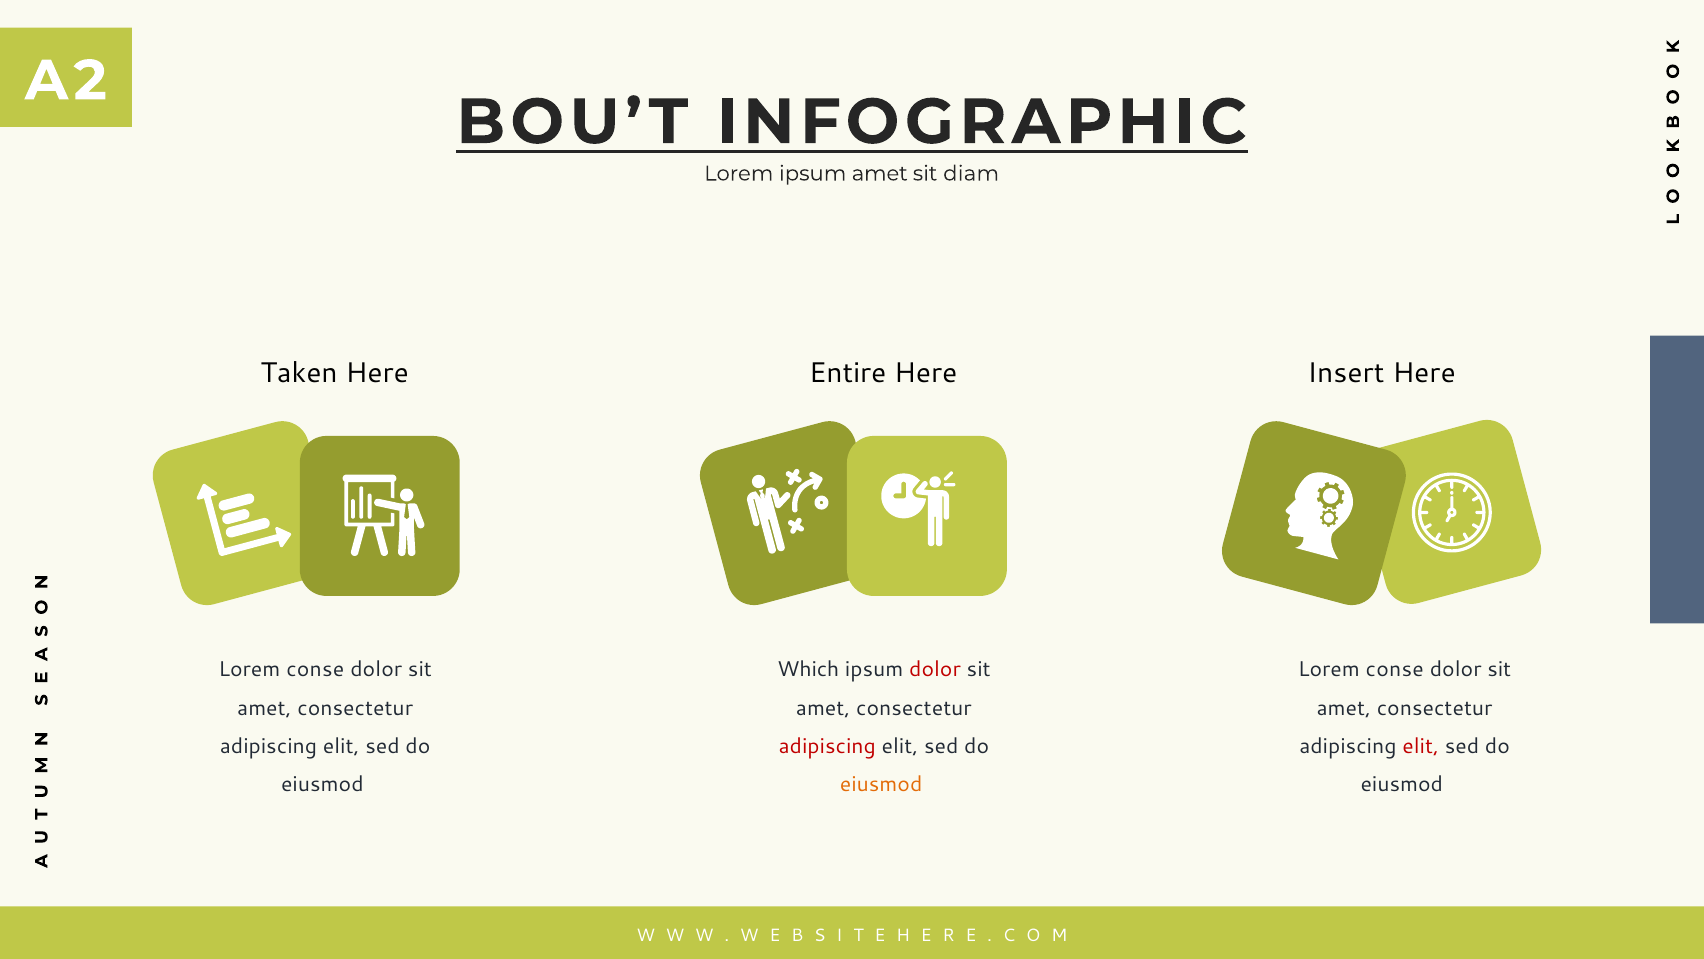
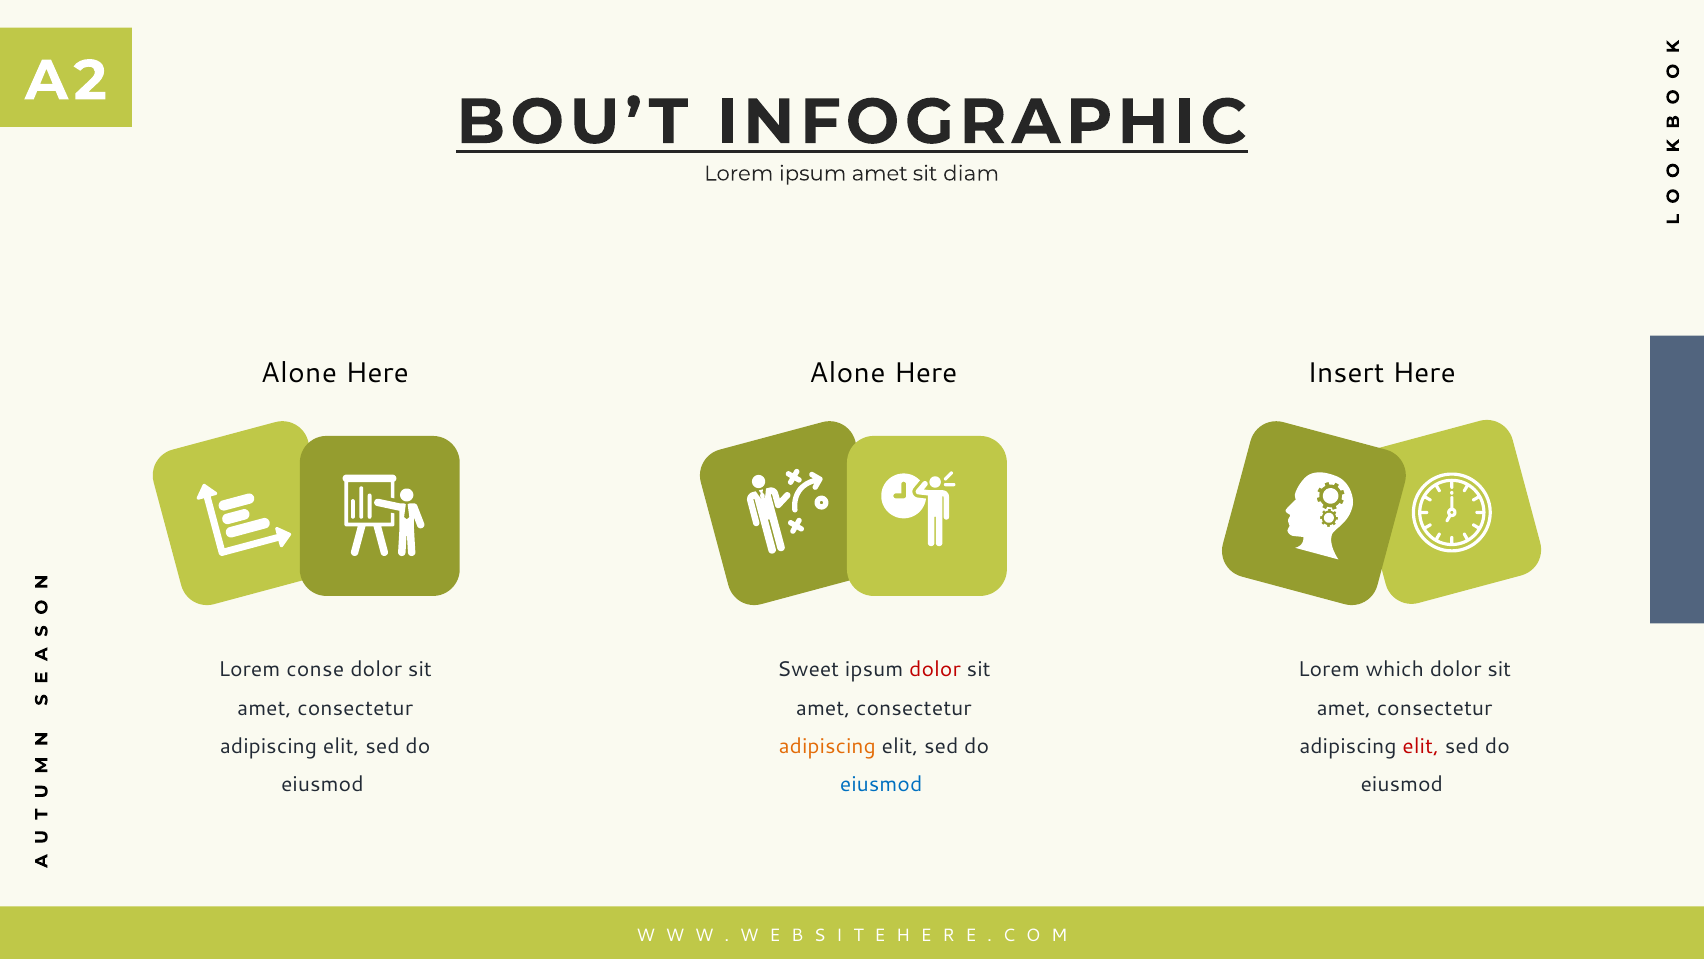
Taken: Taken -> Alone (299, 373)
Entire: Entire -> Alone (847, 373)
Which: Which -> Sweet (808, 669)
conse: conse -> which (1395, 669)
adipiscing colour: red -> orange (827, 746)
eiusmod colour: orange -> blue (881, 784)
